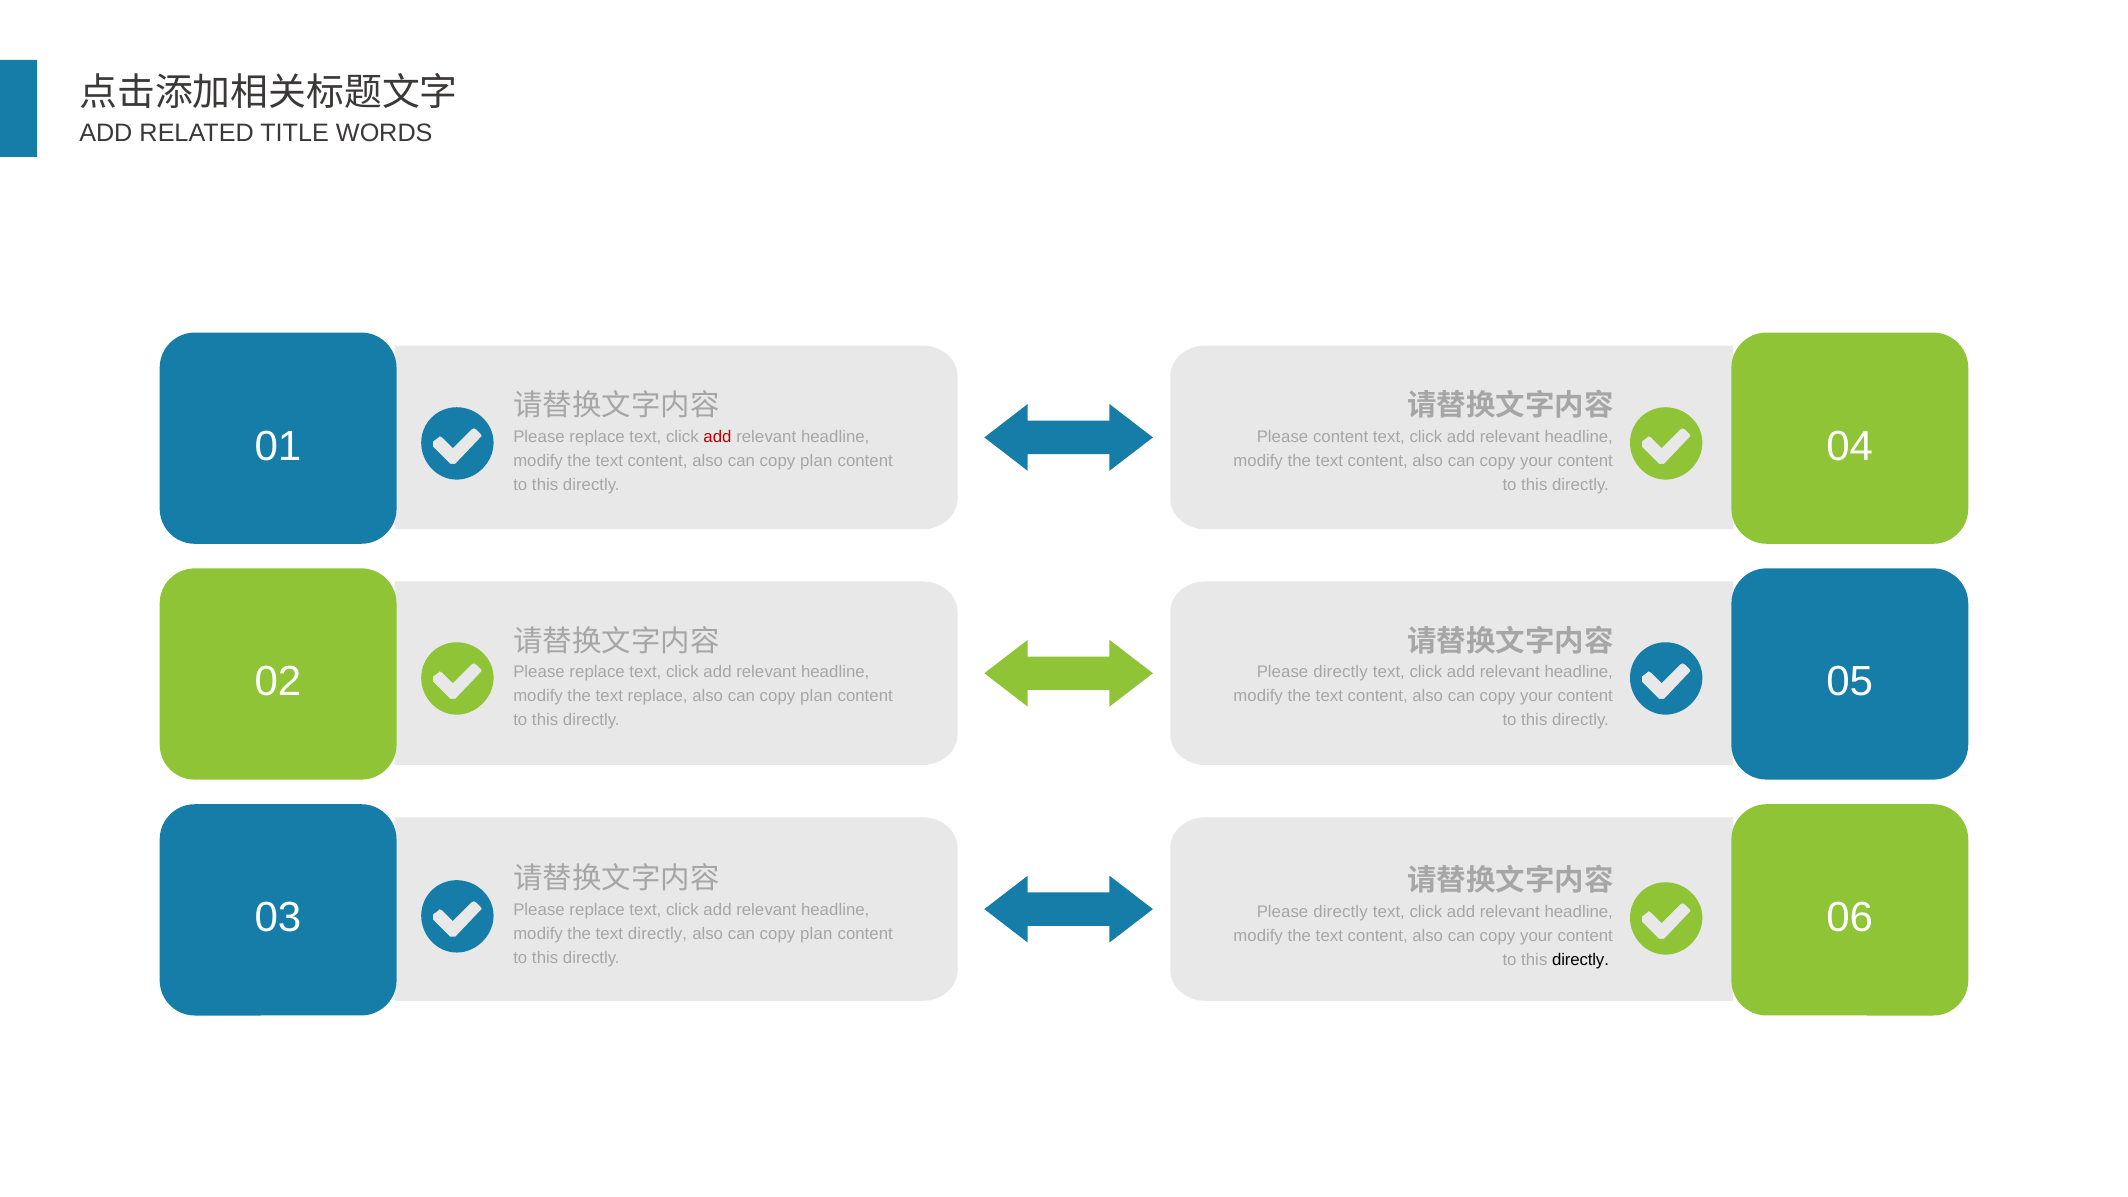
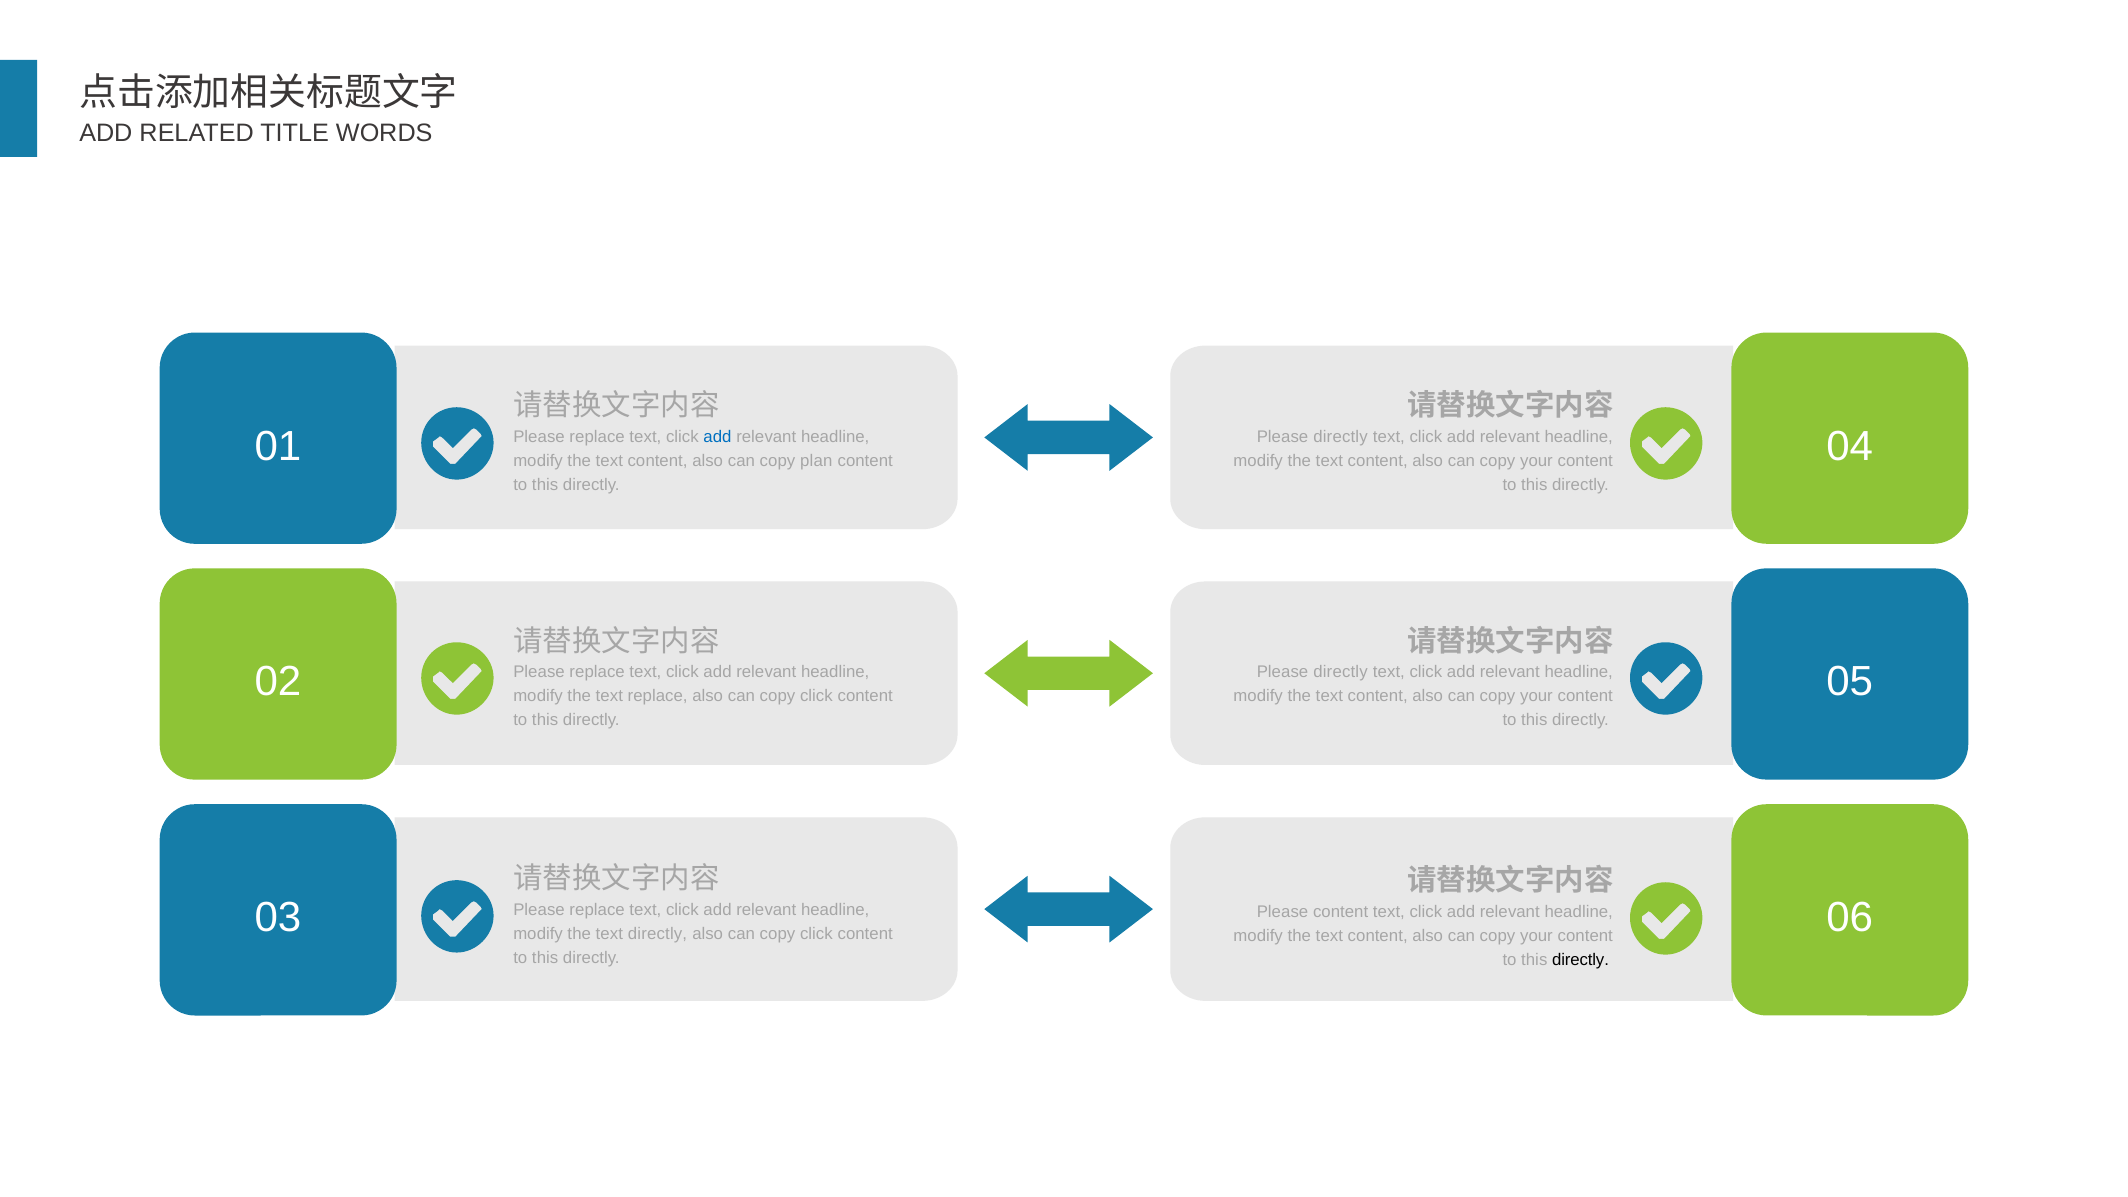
add colour: red -> blue (717, 437)
content: content -> directly (1341, 437)
plan: plan -> click (816, 696)
directly: directly -> content (1341, 912)
plan: plan -> click (816, 934)
